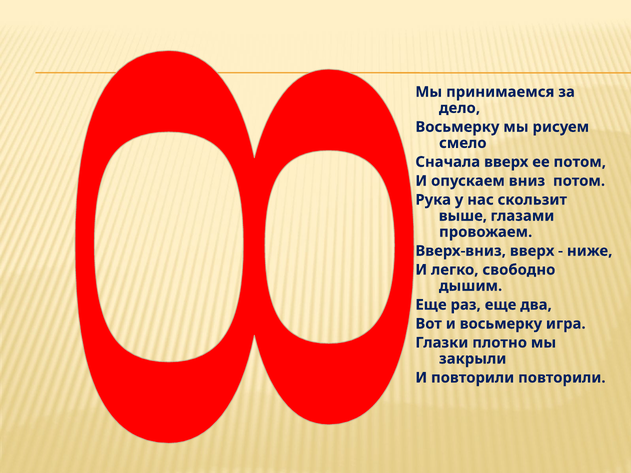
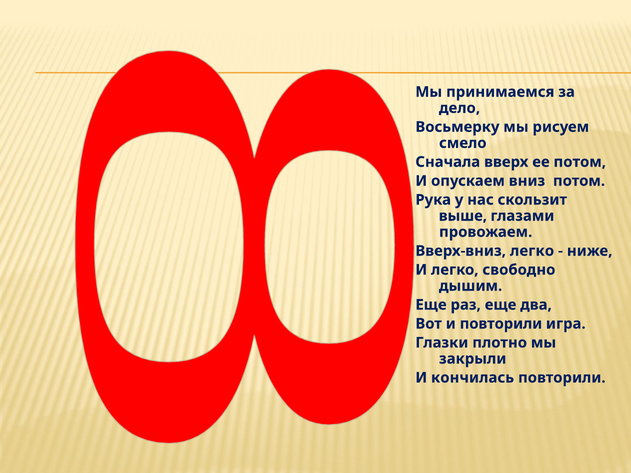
Вверх-вниз вверх: вверх -> легко (532, 251)
и восьмерку: восьмерку -> повторили (501, 324)
И повторили: повторили -> кончилась (473, 378)
